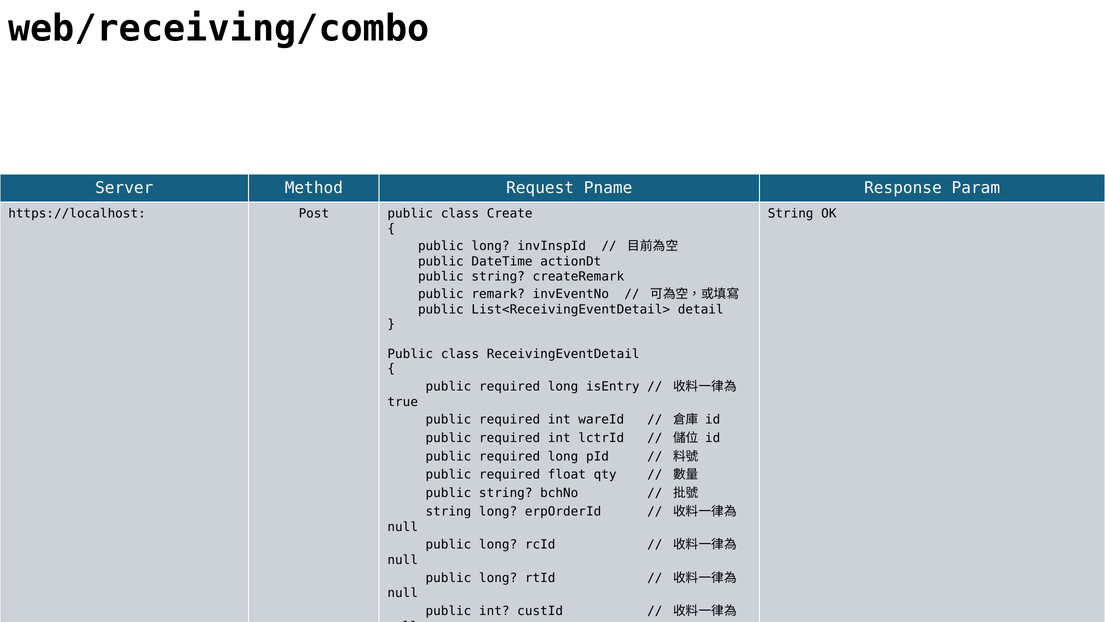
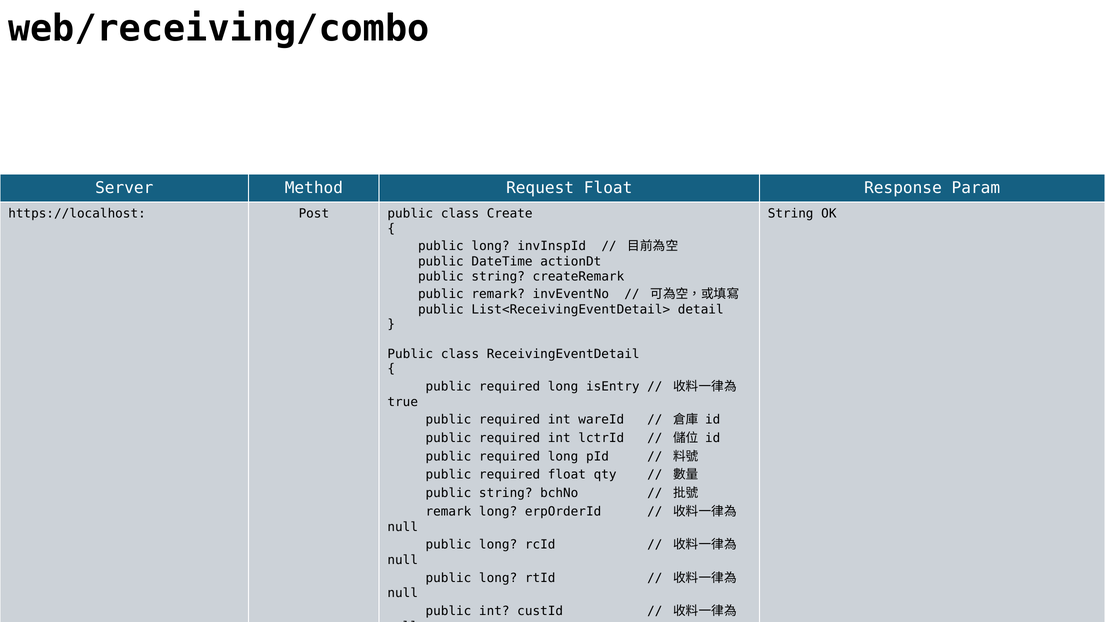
Request Pname: Pname -> Float (608, 188)
string: string -> remark (448, 511)
